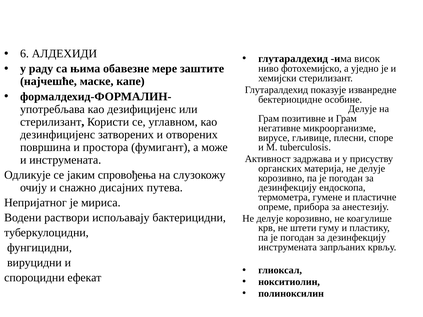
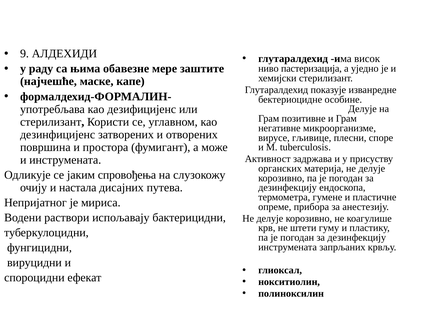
6: 6 -> 9 (25, 54)
фотохемијско: фотохемијско -> пастеризација (311, 69)
снажно: снажно -> настала (78, 188)
